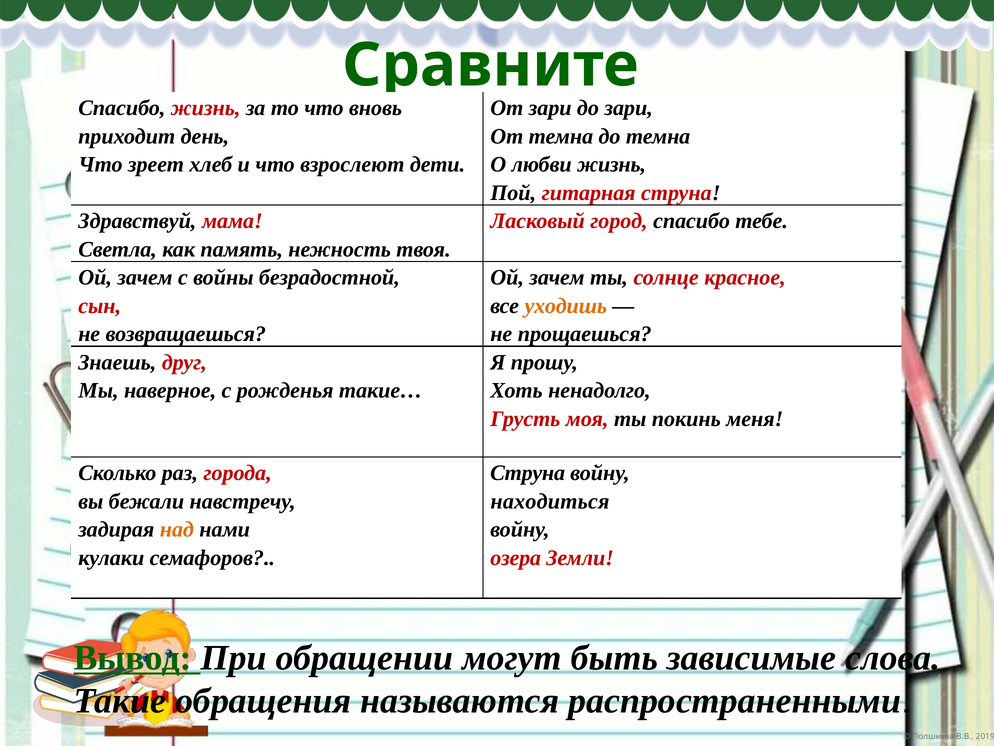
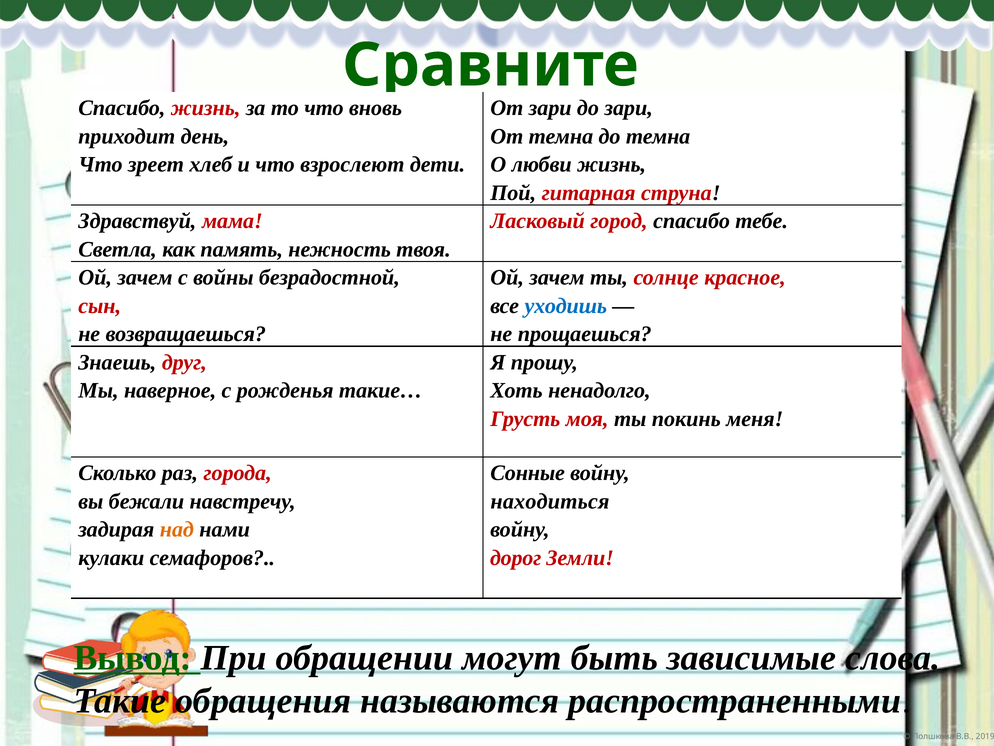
уходишь colour: orange -> blue (566, 306)
Струна: Струна -> Сонные (528, 473)
озера: озера -> дорог (516, 557)
